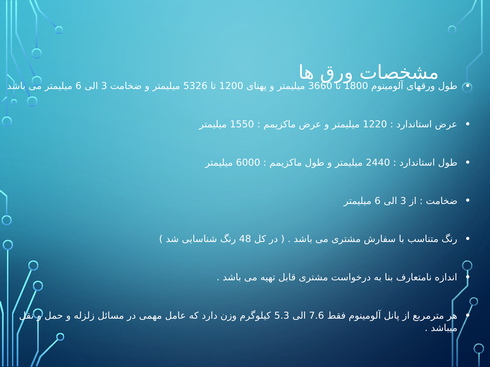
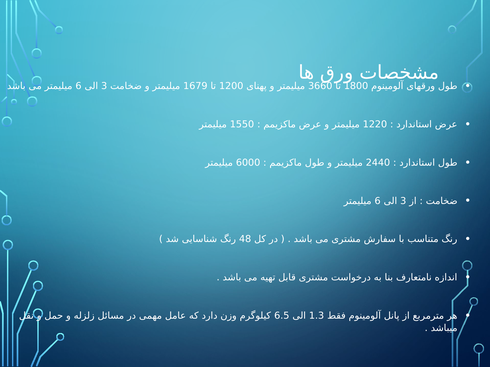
5326: 5326 -> 1679 (195, 86)
5.3: 5.3 -> 6.5 (282, 316)
7.6: 7.6 -> 1.3 (317, 316)
